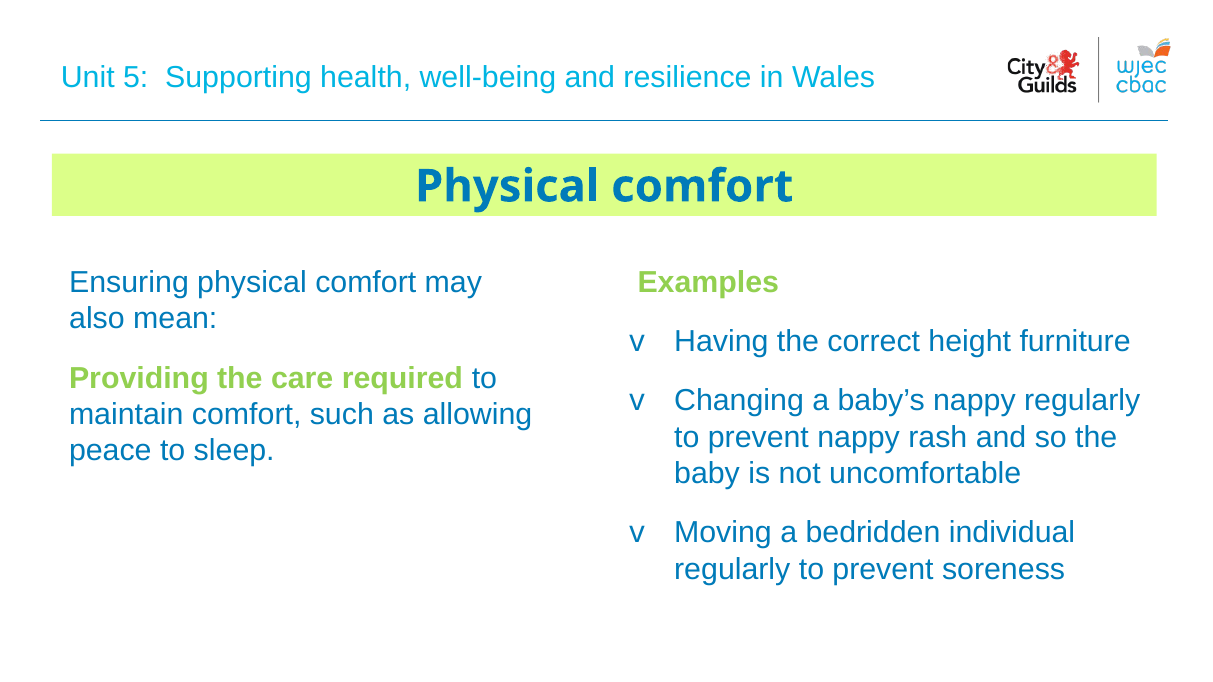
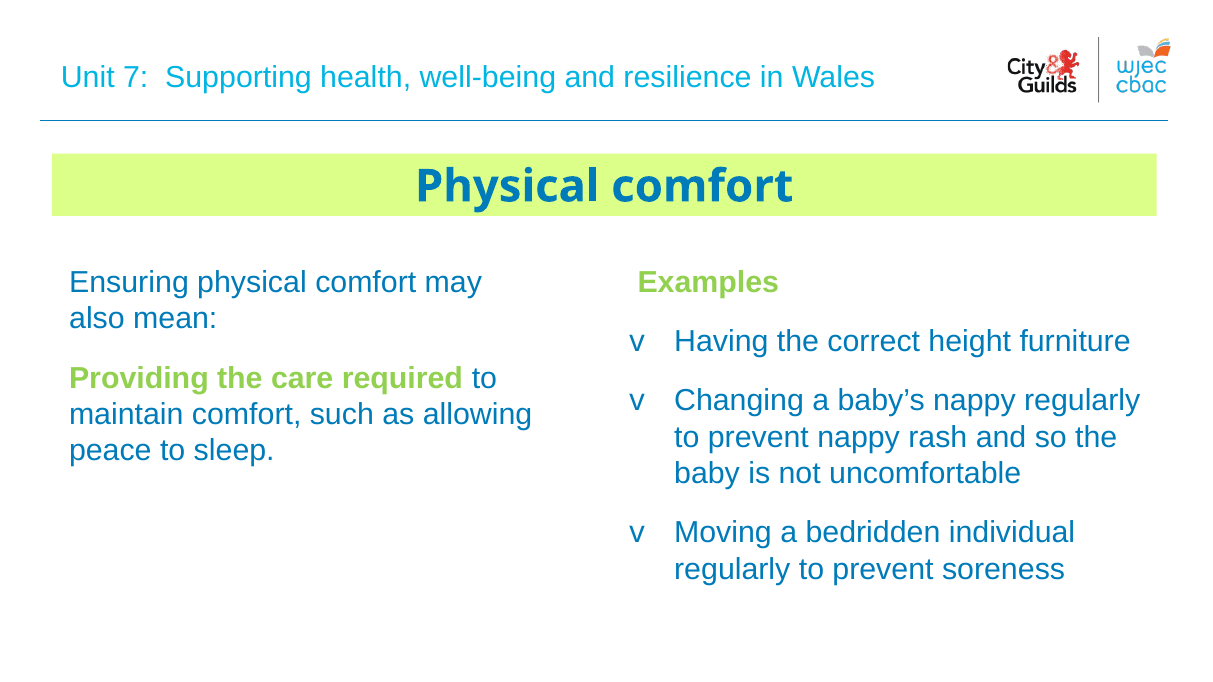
5: 5 -> 7 (136, 78)
